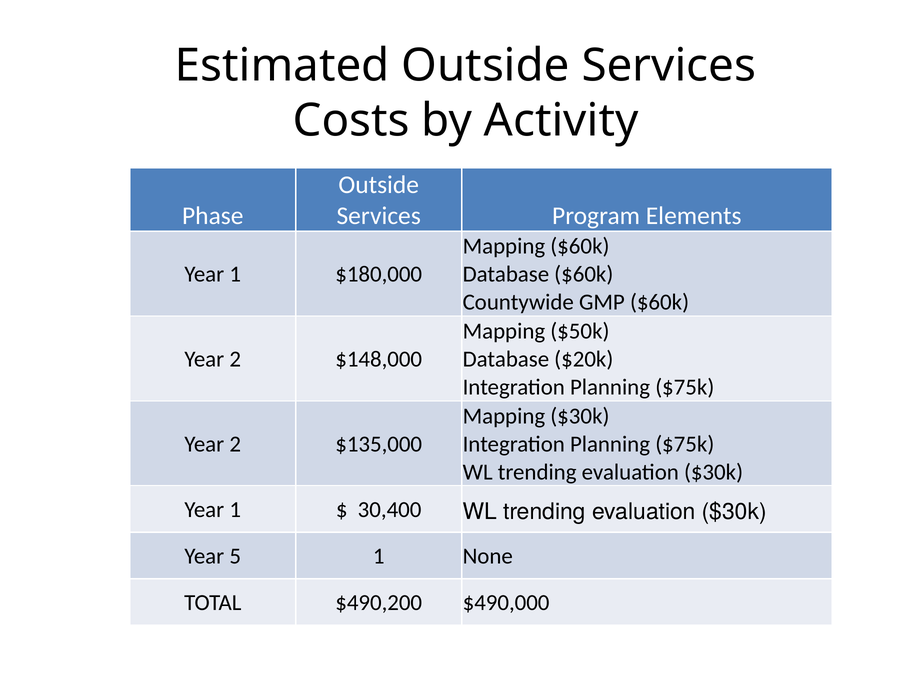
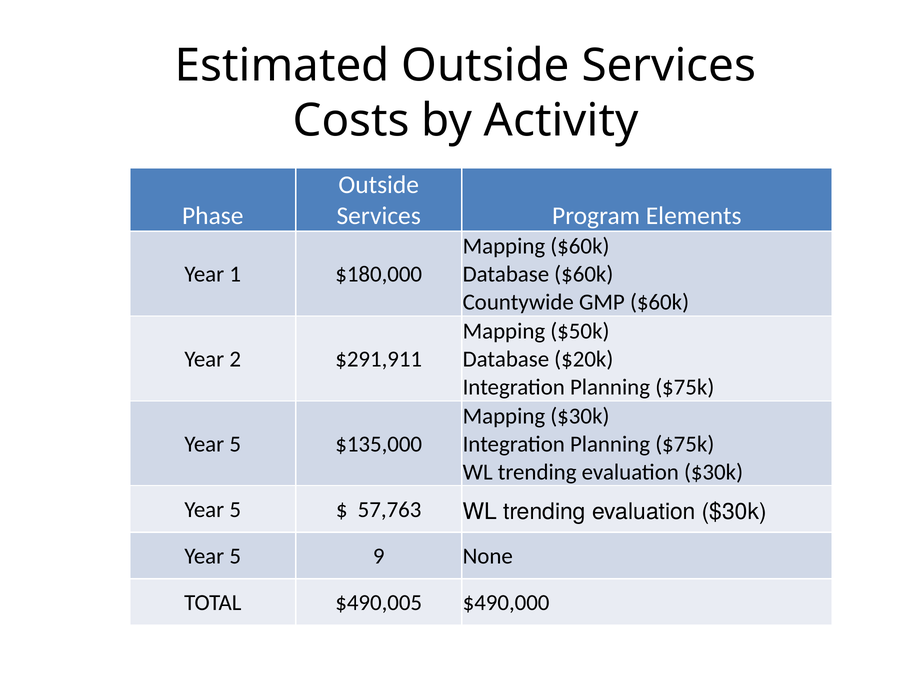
$148,000: $148,000 -> $291,911 (379, 359)
2: 2 -> 5 (235, 444)
1: 1 -> 5 (235, 510)
30,400: 30,400 -> 57,763 (390, 510)
5 1: 1 -> 9 (379, 556)
$490,200: $490,200 -> $490,005 (379, 603)
